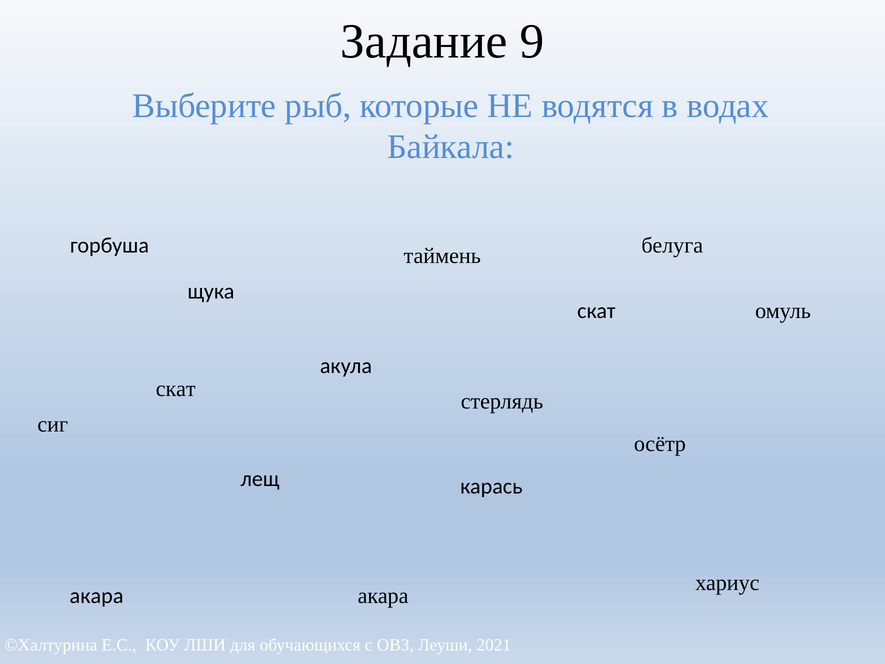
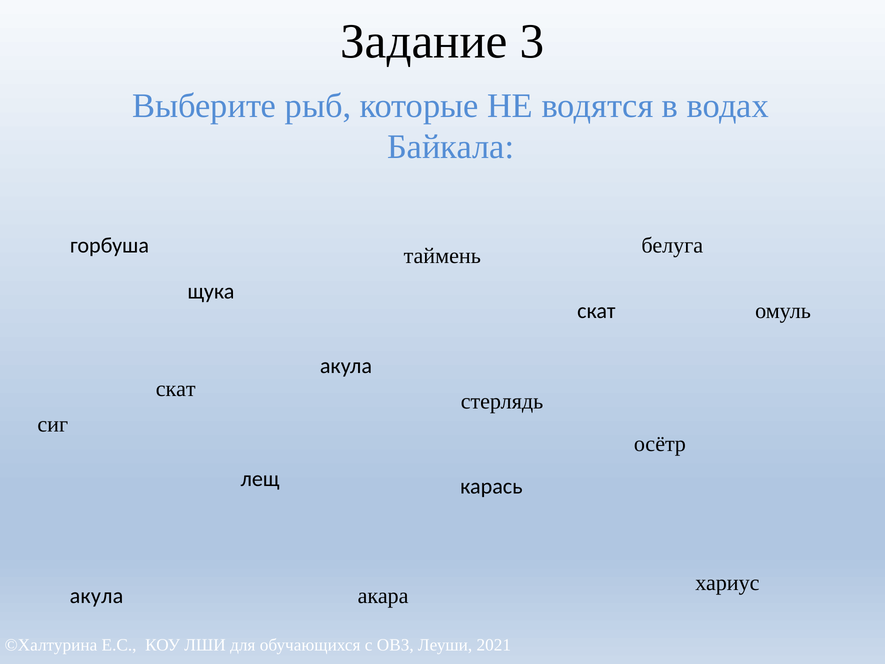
9: 9 -> 3 (532, 41)
акара: акара -> акула (96, 596)
